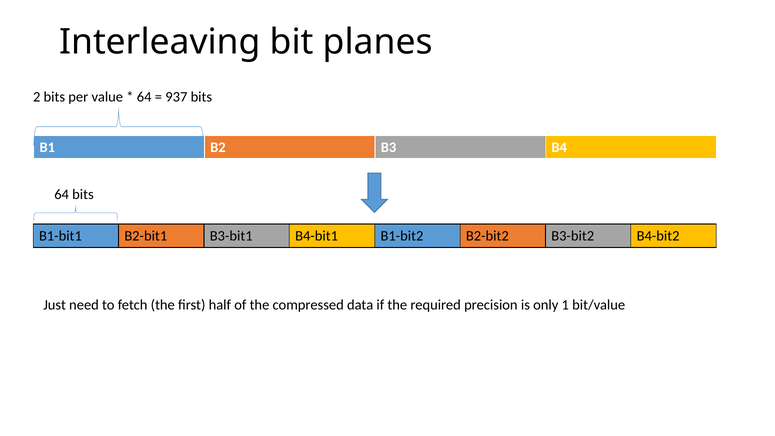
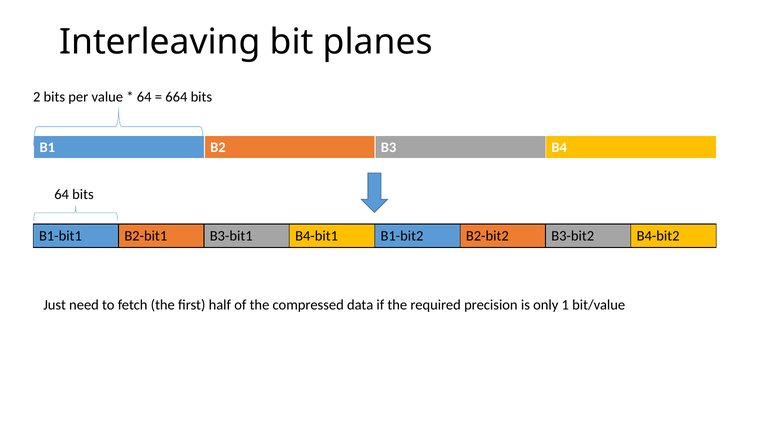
937: 937 -> 664 (176, 97)
